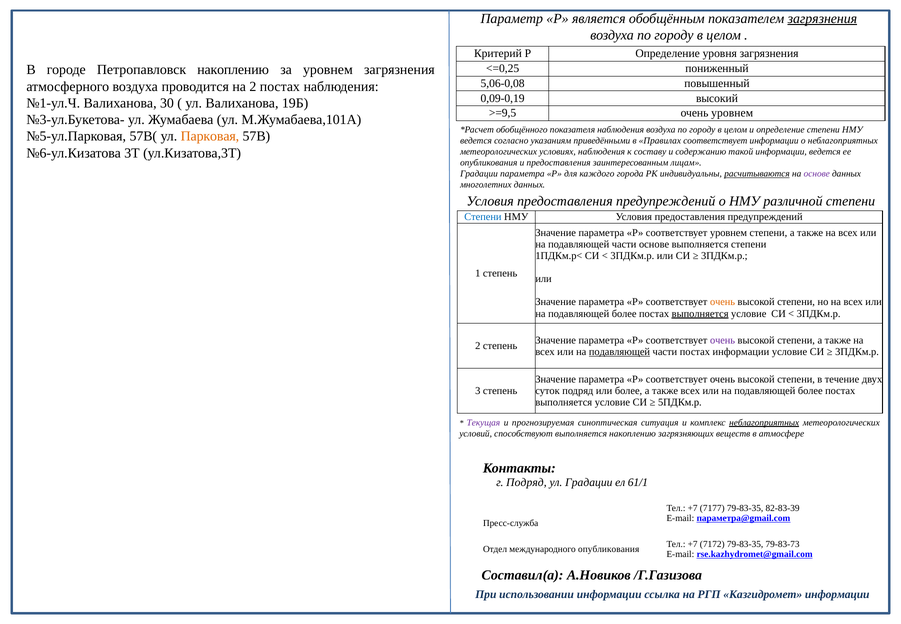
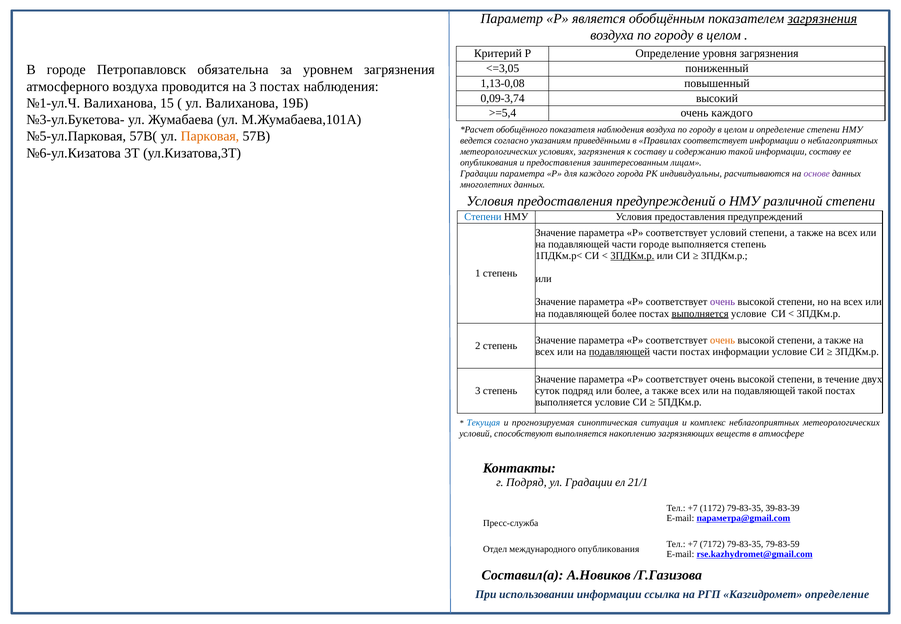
<=0,25: <=0,25 -> <=3,05 (503, 68)
Петропавловск накоплению: накоплению -> обязательна (233, 70)
5,06-0,08: 5,06-0,08 -> 1,13-0,08 (503, 83)
на 2: 2 -> 3 (253, 86)
0,09-0,19: 0,09-0,19 -> 0,09-3,74 (503, 98)
30: 30 -> 15 (167, 103)
>=9,5: >=9,5 -> >=5,4 (503, 113)
очень уровнем: уровнем -> каждого (732, 113)
условиях наблюдения: наблюдения -> загрязнения (602, 152)
информации ведется: ведется -> составу (825, 152)
расчитываются underline: present -> none (757, 174)
соответствует уровнем: уровнем -> условий (728, 233)
части основе: основе -> городе (654, 244)
выполняется степени: степени -> степень (749, 244)
3ПДКм.р underline: none -> present (632, 256)
очень colour: orange -> purple (723, 302)
очень colour: purple -> orange (723, 340)
более: более -> такой (810, 391)
Текущая colour: purple -> blue (483, 422)
неблагоприятных underline: present -> none (764, 422)
61/1: 61/1 -> 21/1 (638, 482)
7177: 7177 -> 1172 (712, 508)
82-83-39: 82-83-39 -> 39-83-39 (783, 508)
79-83-73: 79-83-73 -> 79-83-59 (783, 544)
Казгидромет информации: информации -> определение (837, 594)
